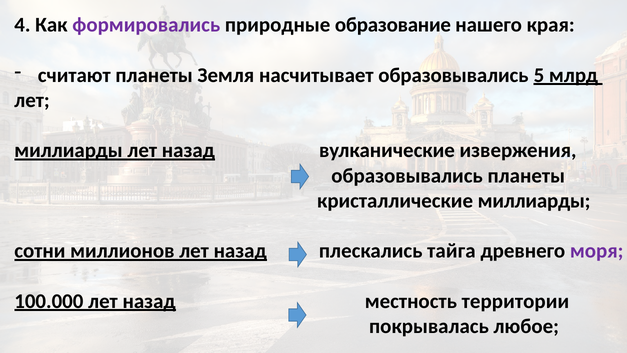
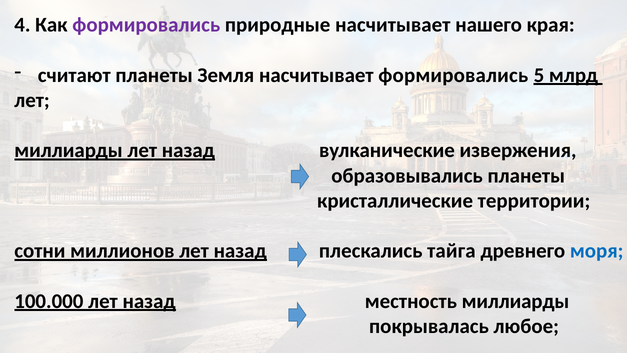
природные образование: образование -> насчитывает (393, 25)
насчитывает образовывались: образовывались -> формировались (453, 75)
кристаллические миллиарды: миллиарды -> территории (534, 201)
моря colour: purple -> blue (597, 251)
местность территории: территории -> миллиарды (516, 301)
